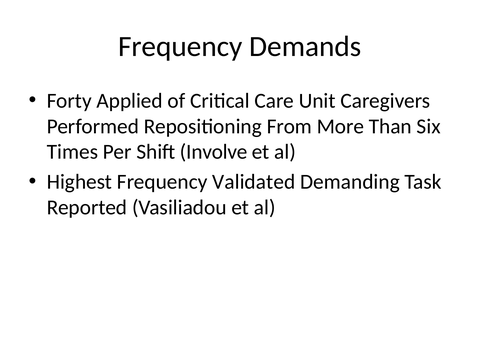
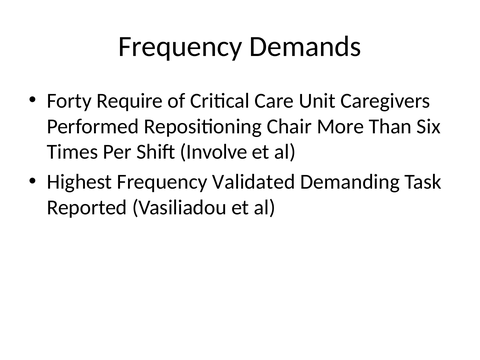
Applied: Applied -> Require (130, 101)
From: From -> Chair (289, 126)
